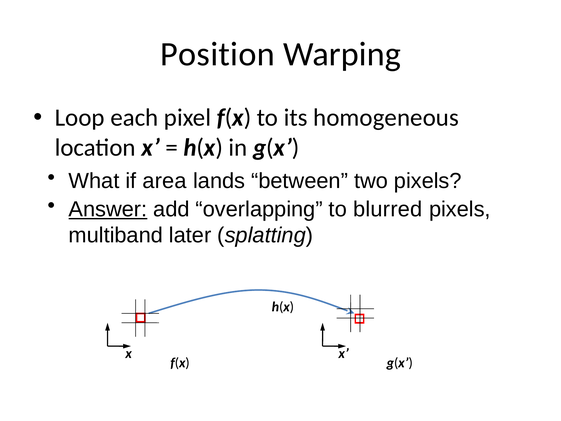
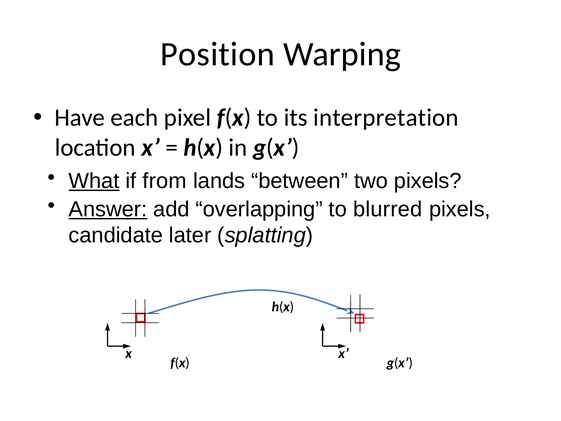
Loop: Loop -> Have (80, 118)
homogeneous: homogeneous -> interpretation (386, 118)
What underline: none -> present (94, 181)
area: area -> from (165, 181)
multiband: multiband -> candidate (116, 235)
